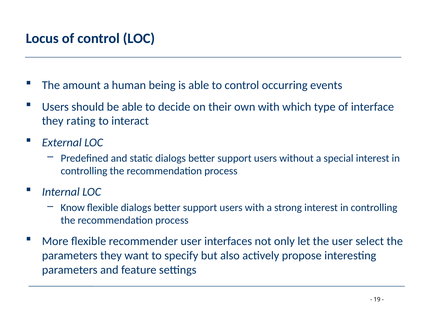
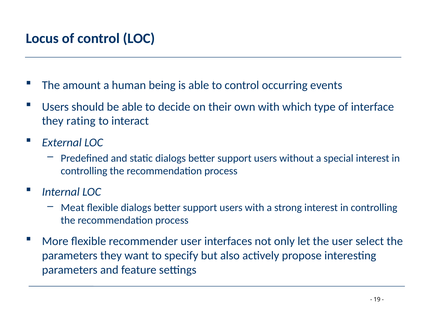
Know: Know -> Meat (73, 208)
